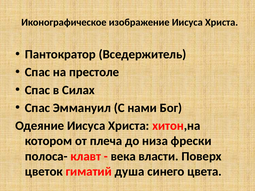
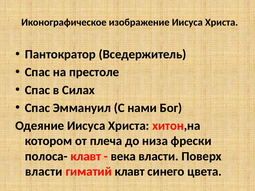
цветок: цветок -> власти (44, 172)
гиматий душа: душа -> клавт (130, 172)
